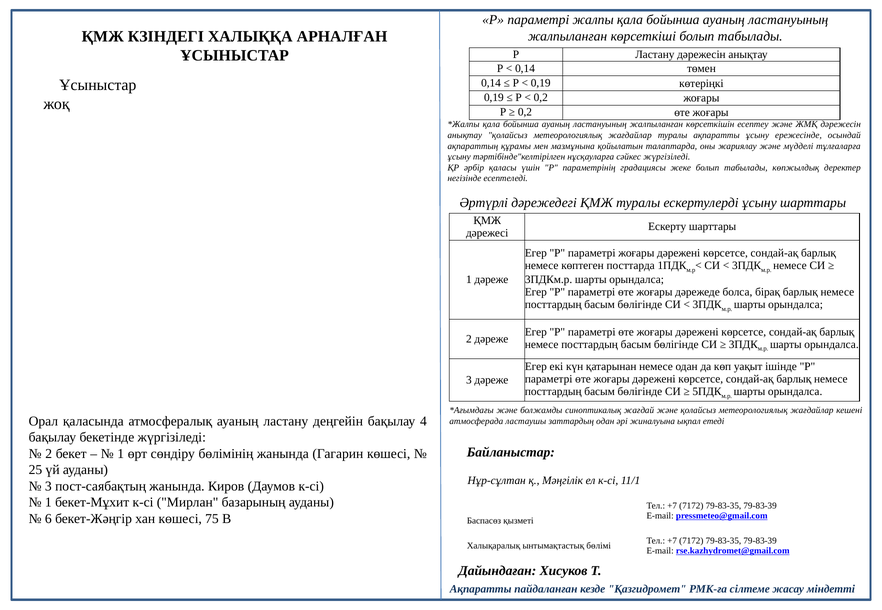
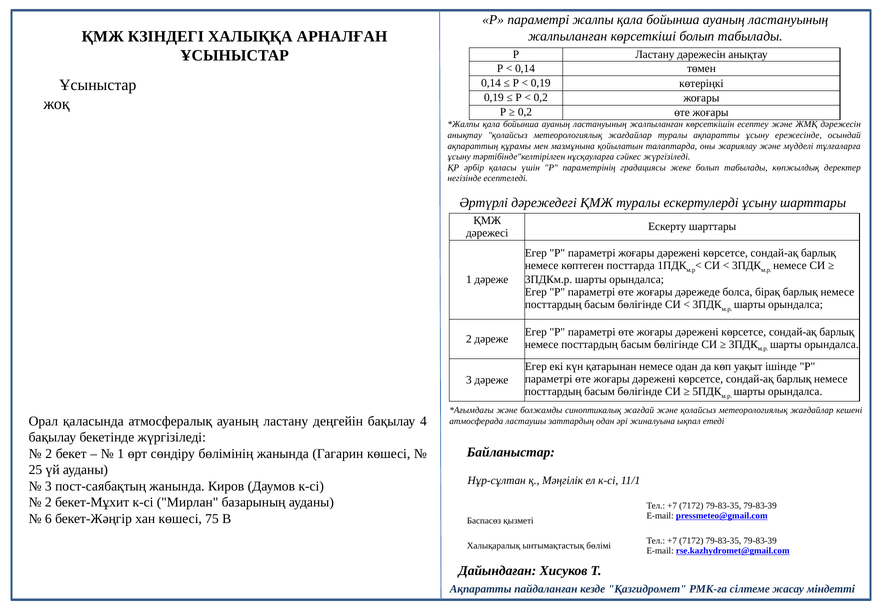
1: 1 -> 2 (48, 503)
